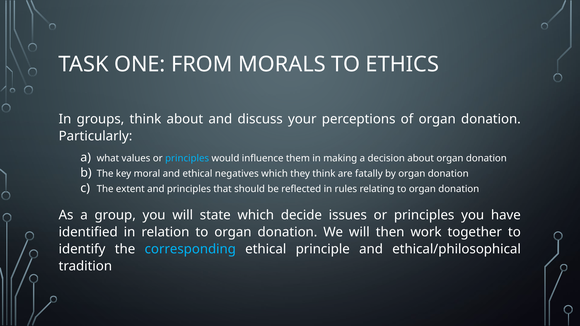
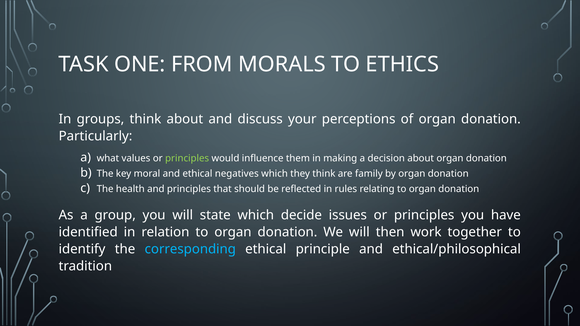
principles colour: light blue -> light green (187, 158)
fatally: fatally -> family (369, 174)
extent: extent -> health (130, 189)
